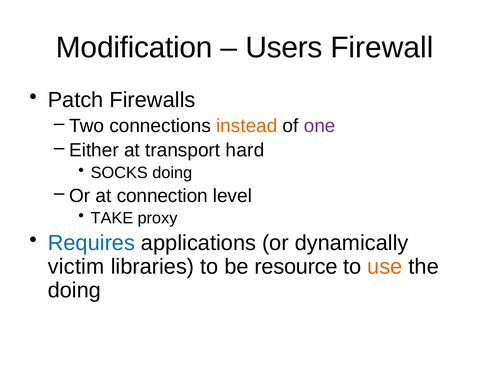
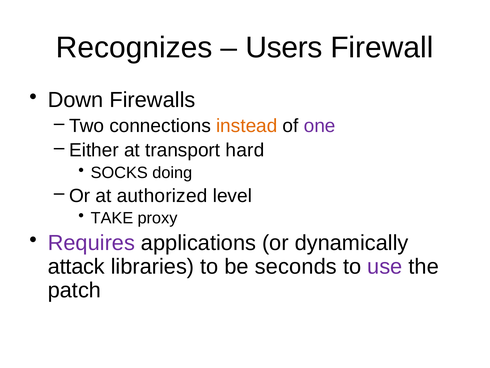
Modification: Modification -> Recognizes (134, 47)
Patch: Patch -> Down (76, 100)
connection: connection -> authorized (162, 195)
Requires colour: blue -> purple (91, 243)
victim: victim -> attack (76, 266)
resource: resource -> seconds (296, 266)
use colour: orange -> purple (385, 266)
doing: doing -> patch (74, 290)
